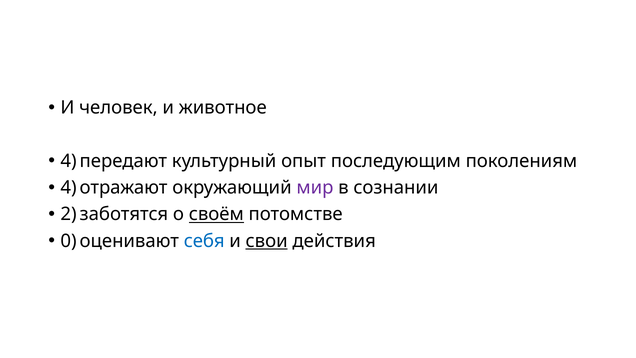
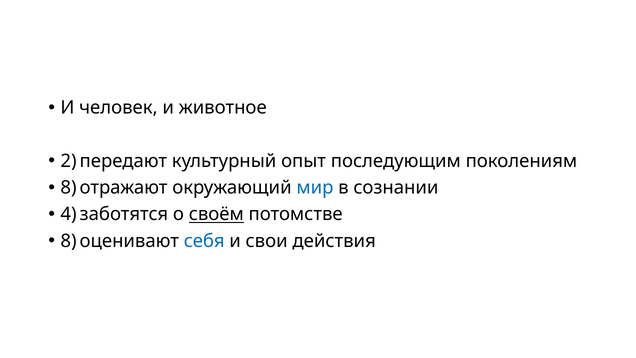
4: 4 -> 2 (68, 161)
4: 4 -> 8 (68, 188)
мир colour: purple -> blue (315, 188)
2: 2 -> 4 (68, 214)
0: 0 -> 8 (68, 241)
свои underline: present -> none (267, 241)
